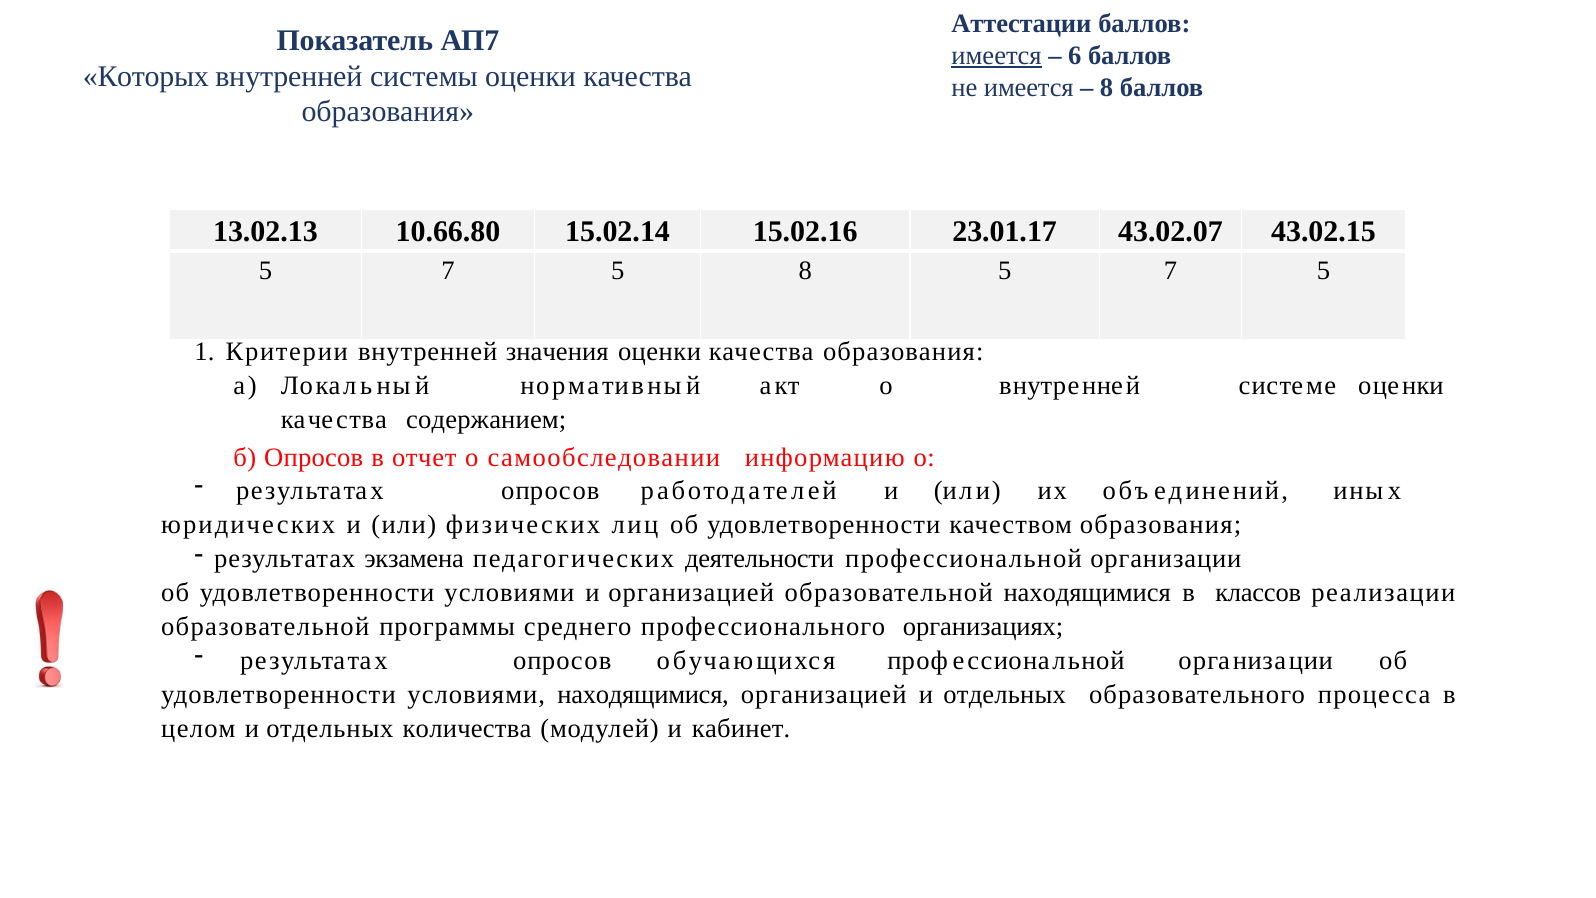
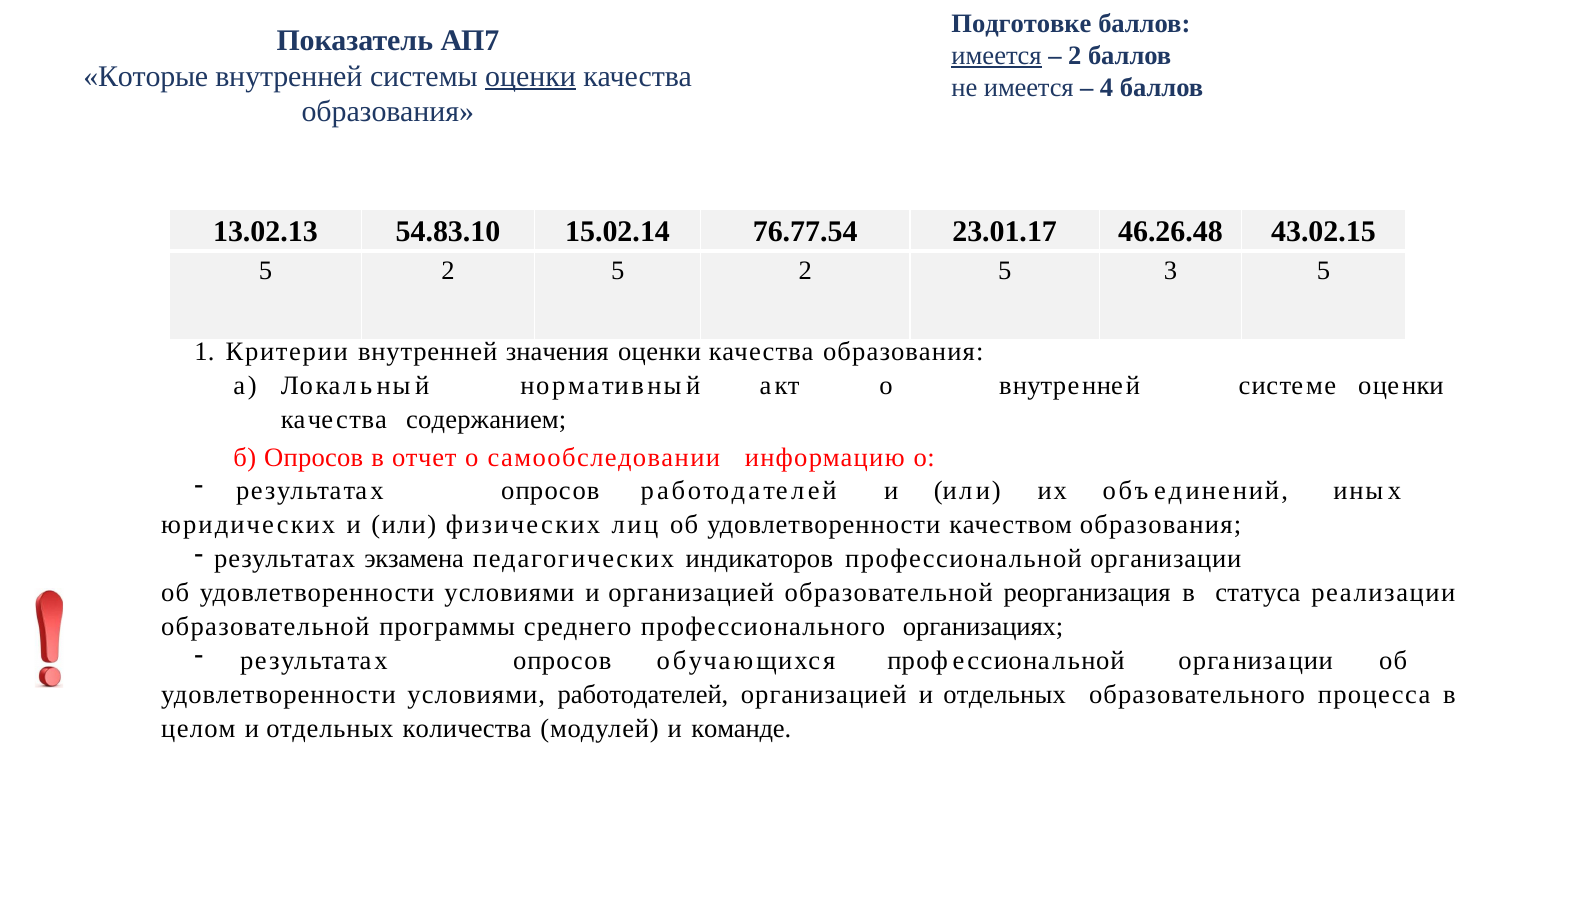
Аттестации: Аттестации -> Подготовке (1021, 24)
6: 6 -> 2 (1075, 56)
Которых: Которых -> Которые (146, 76)
оценки underline: none -> present (531, 76)
8: 8 -> 4 (1107, 88)
10.66.80: 10.66.80 -> 54.83.10 (448, 231)
15.02.16: 15.02.16 -> 76.77.54 (805, 231)
43.02.07: 43.02.07 -> 46.26.48 (1170, 231)
7: 7 -> 2 (448, 270)
8: 8 -> 2 (805, 270)
7: 7 -> 3 (1171, 270)
деятельности: деятельности -> индикаторов (759, 558)
образовательной находящимися: находящимися -> реорганизация (1087, 592)
классов: классов -> статуса (1258, 592)
условиями находящимися: находящимися -> работодателей (643, 694)
кабинет: кабинет -> команде (741, 728)
